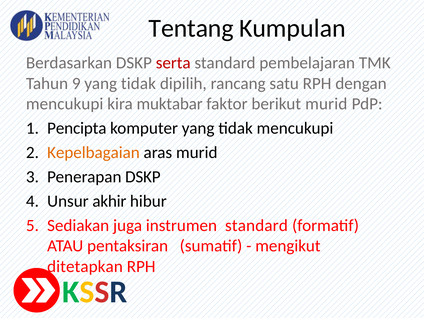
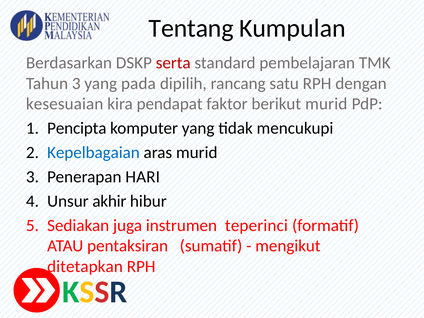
Tahun 9: 9 -> 3 (76, 84)
tidak: tidak -> pada (138, 84)
mencukupi: mencukupi -> kesesuaian (65, 104)
muktabar: muktabar -> pendapat (170, 104)
Kepelbagaian colour: orange -> blue (93, 153)
Penerapan DSKP: DSKP -> HARI (143, 177)
instrumen standard: standard -> teperinci (256, 225)
